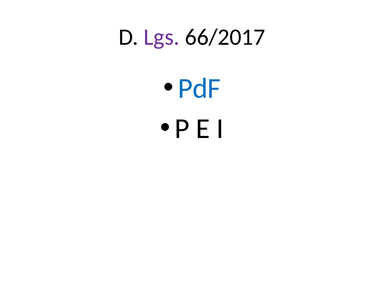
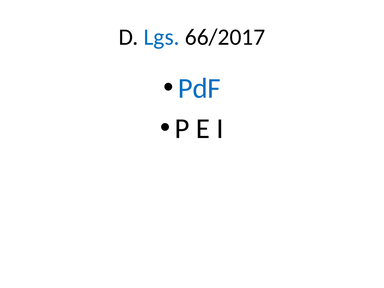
Lgs colour: purple -> blue (162, 37)
